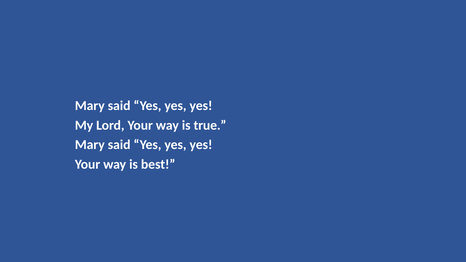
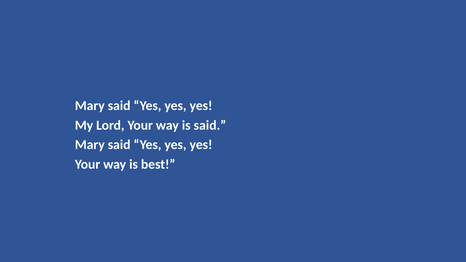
is true: true -> said (210, 125)
